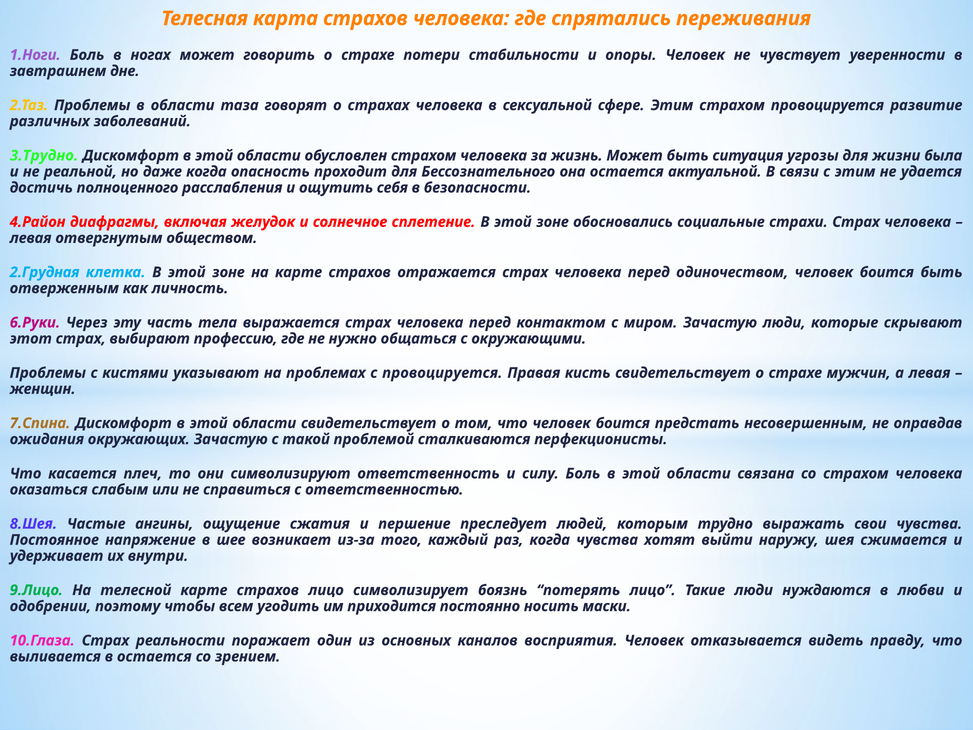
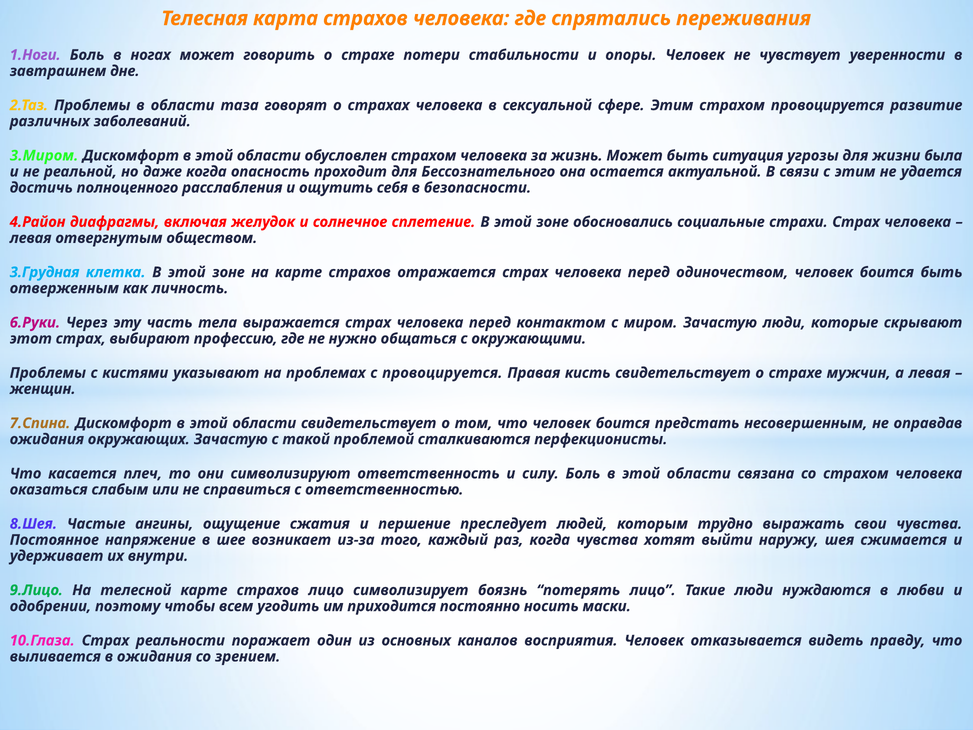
3.Трудно: 3.Трудно -> 3.Миром (44, 156)
2.Грудная: 2.Грудная -> 3.Грудная (45, 272)
в остается: остается -> ожидания (154, 656)
